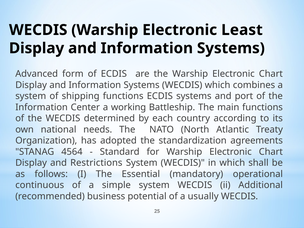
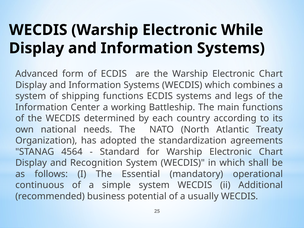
Least: Least -> While (242, 30)
port: port -> legs (244, 96)
Restrictions: Restrictions -> Recognition (96, 163)
